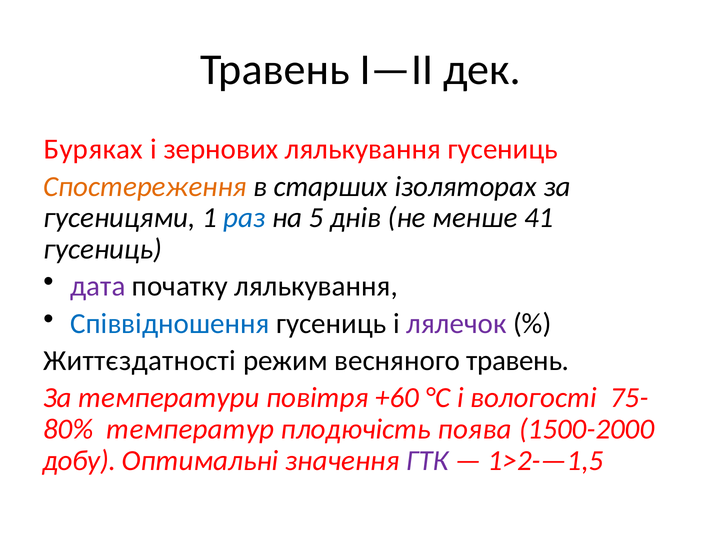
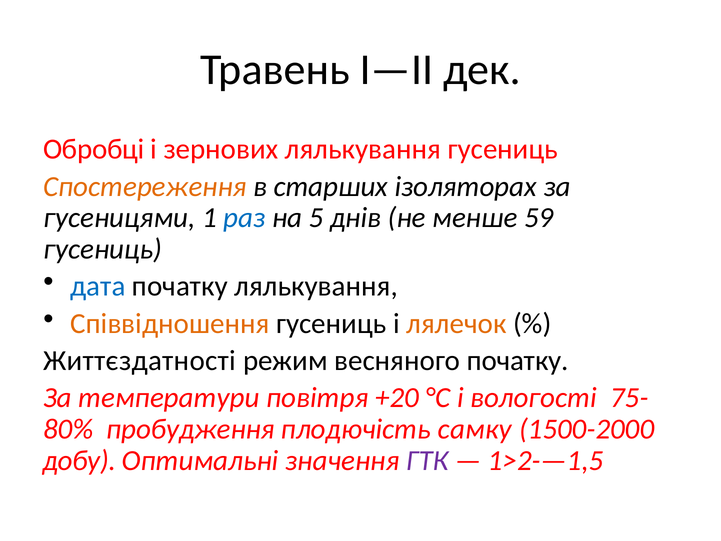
Буряках: Буряках -> Обробці (94, 149)
41: 41 -> 59 (539, 218)
дата colour: purple -> blue (98, 286)
Співвідношення colour: blue -> orange (170, 323)
лялечок colour: purple -> orange (456, 323)
весняного травень: травень -> початку (518, 360)
+60: +60 -> +20 (397, 398)
температур: температур -> пробудження (191, 429)
поява: поява -> самку (475, 429)
